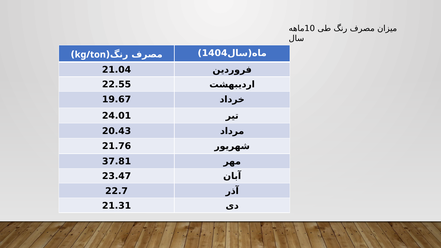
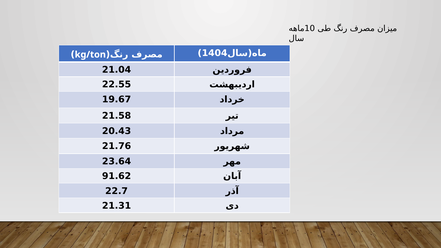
24.01: 24.01 -> 21.58 (117, 116)
37.81: 37.81 -> 23.64 (117, 162)
23.47: 23.47 -> 91.62 (117, 176)
